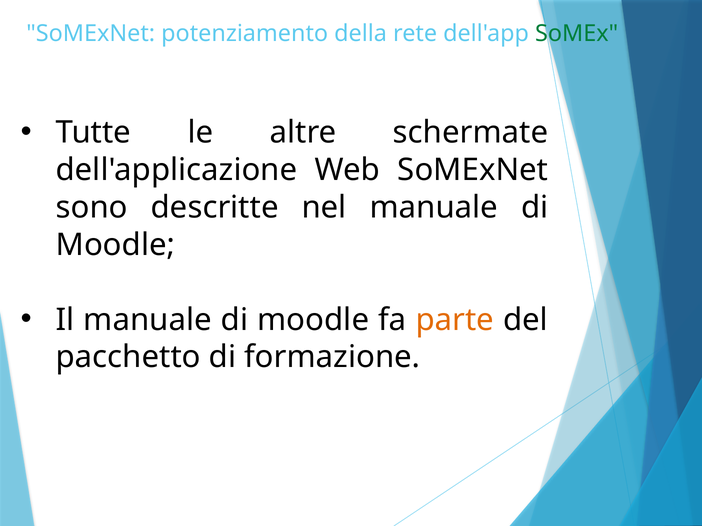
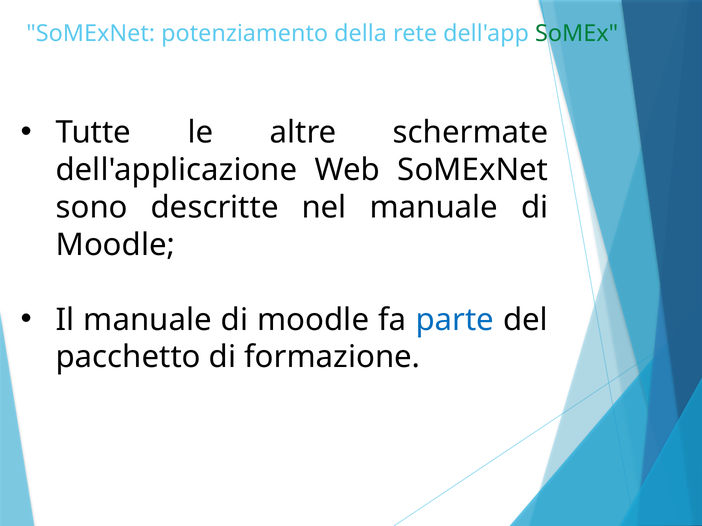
parte colour: orange -> blue (455, 320)
